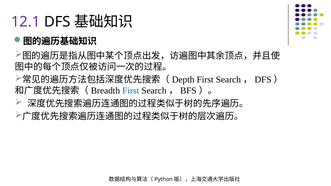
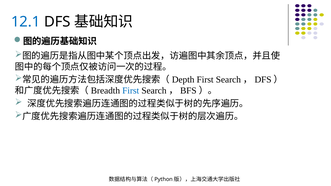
12.1 colour: purple -> blue (26, 22)
